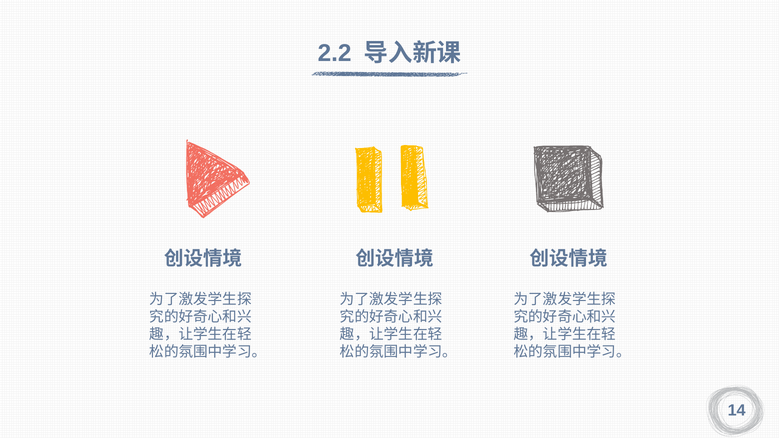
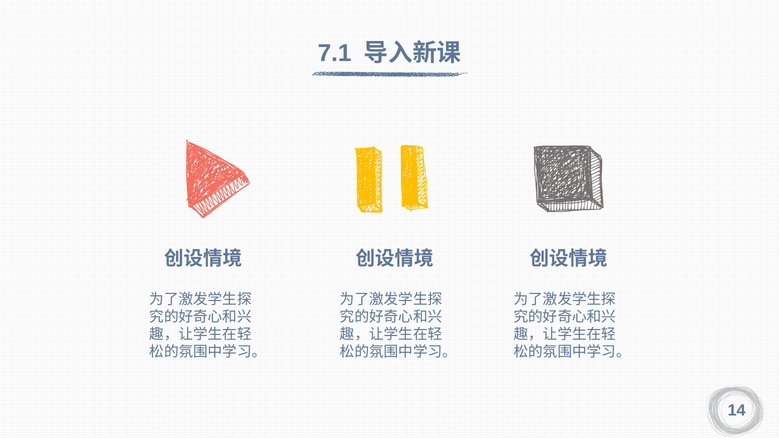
2.2: 2.2 -> 7.1 (335, 53)
